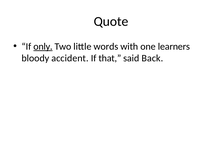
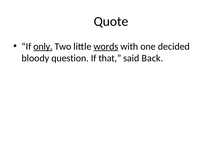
words underline: none -> present (106, 47)
learners: learners -> decided (174, 47)
accident: accident -> question (70, 58)
